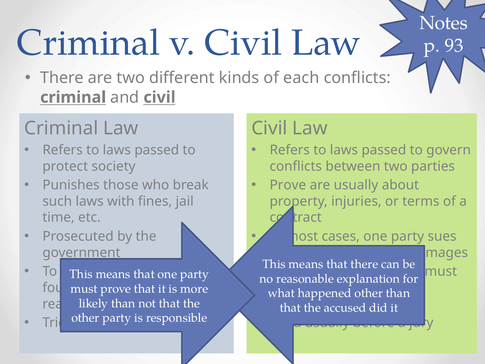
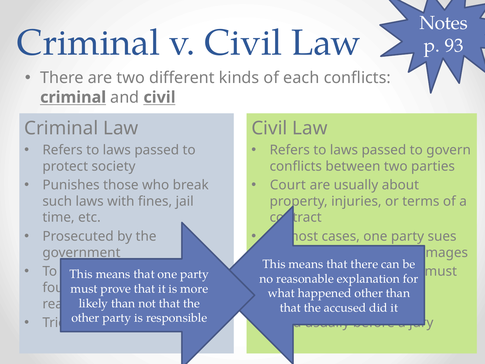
Prove: Prove -> Court (288, 185)
